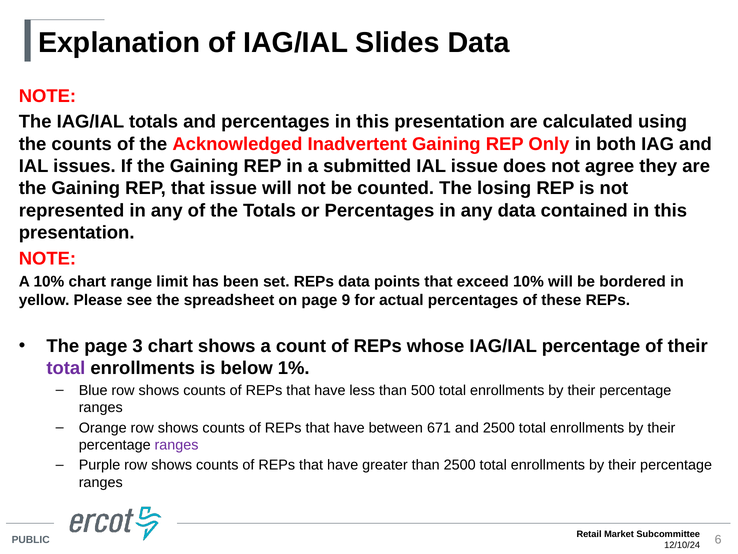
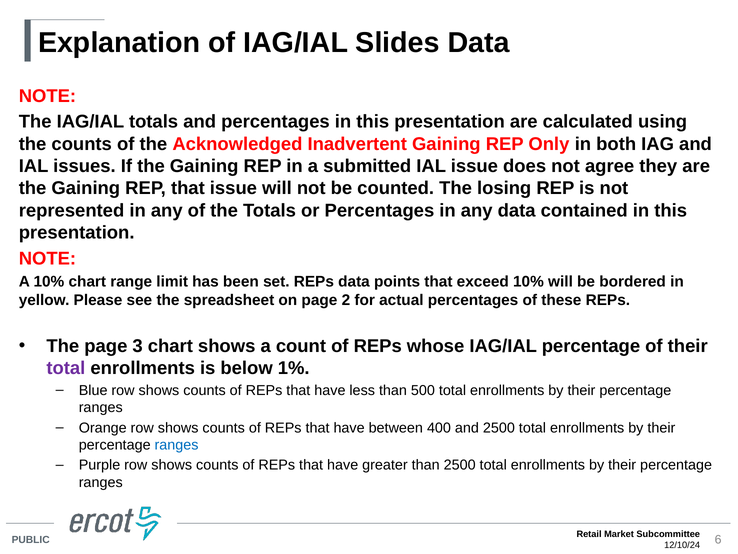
9: 9 -> 2 (346, 300)
671: 671 -> 400 (439, 427)
ranges colour: purple -> blue (177, 445)
